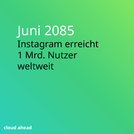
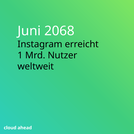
2085: 2085 -> 2068 (59, 31)
